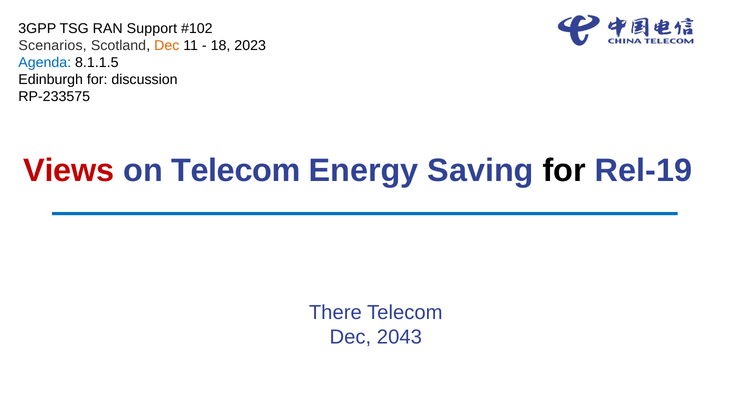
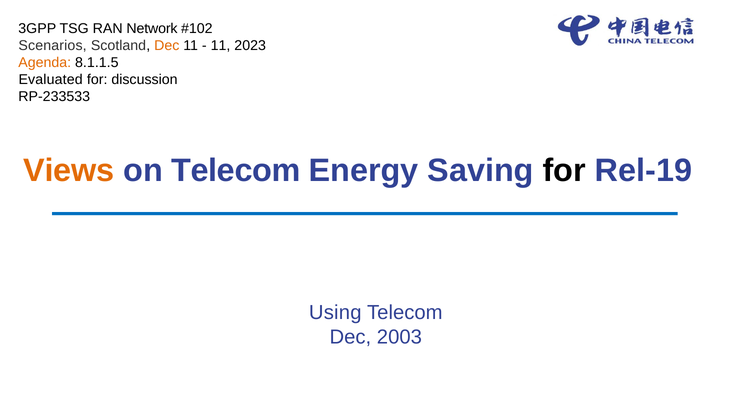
Support: Support -> Network (152, 29)
18: 18 -> 11 (221, 46)
Agenda colour: blue -> orange (45, 63)
Edinburgh: Edinburgh -> Evaluated (51, 80)
RP-233575: RP-233575 -> RP-233533 (54, 97)
Views colour: red -> orange (69, 171)
There: There -> Using (335, 313)
2043: 2043 -> 2003 (399, 337)
